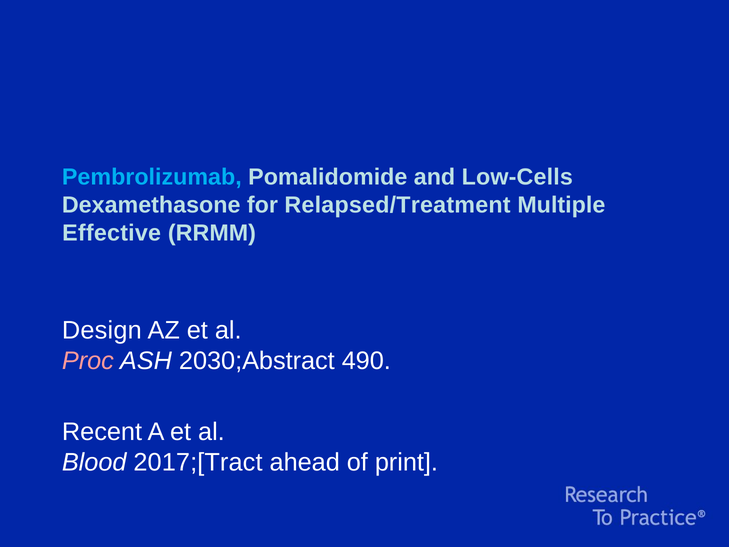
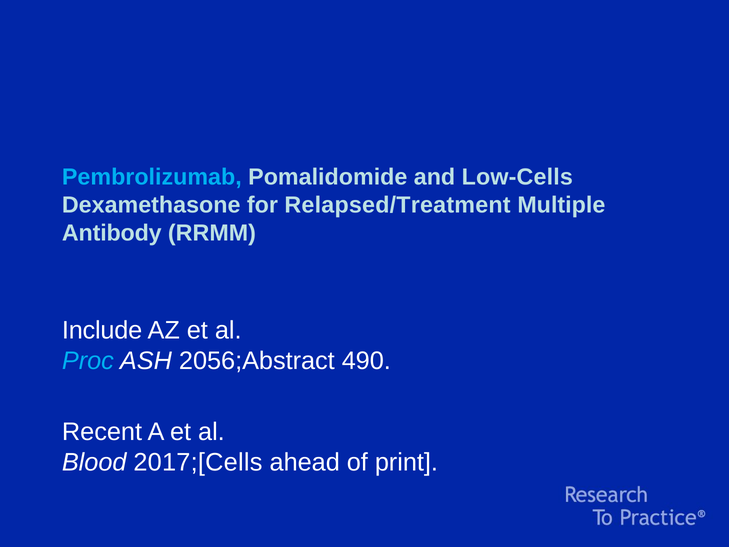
Effective: Effective -> Antibody (112, 233)
Design: Design -> Include (102, 330)
Proc colour: pink -> light blue (88, 361)
2030;Abstract: 2030;Abstract -> 2056;Abstract (257, 361)
2017;[Tract: 2017;[Tract -> 2017;[Cells (198, 462)
